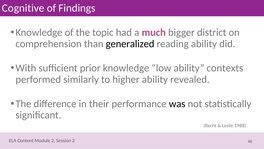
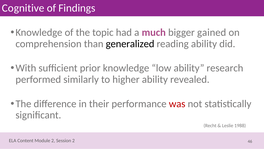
district: district -> gained (212, 32)
contexts: contexts -> research (225, 68)
was colour: black -> red (177, 103)
